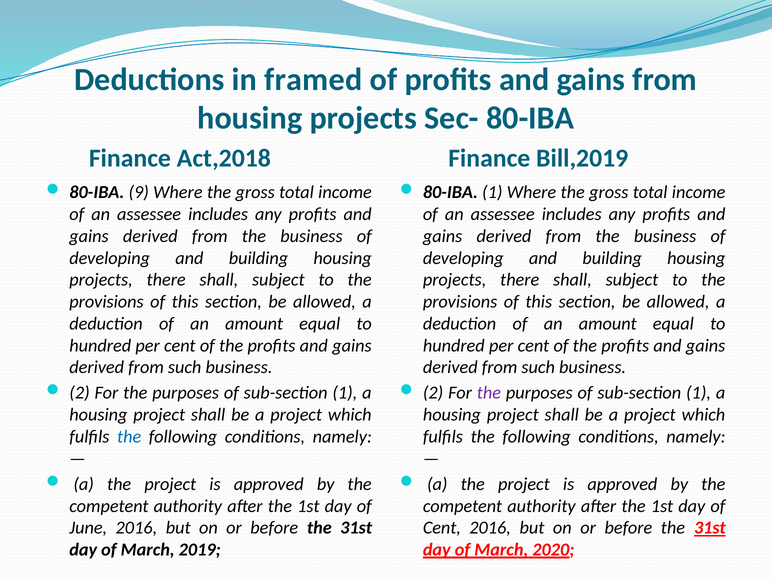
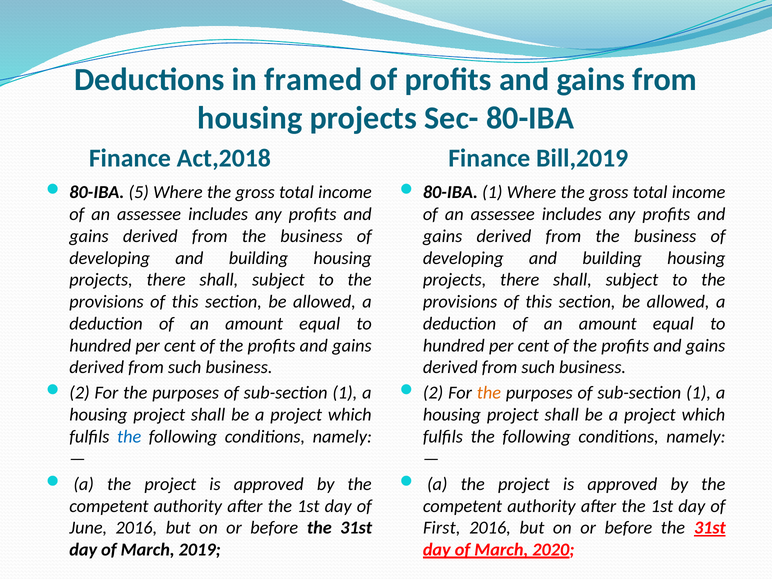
9: 9 -> 5 (139, 192)
the colour: purple -> orange (489, 393)
Cent: Cent -> First (442, 528)
